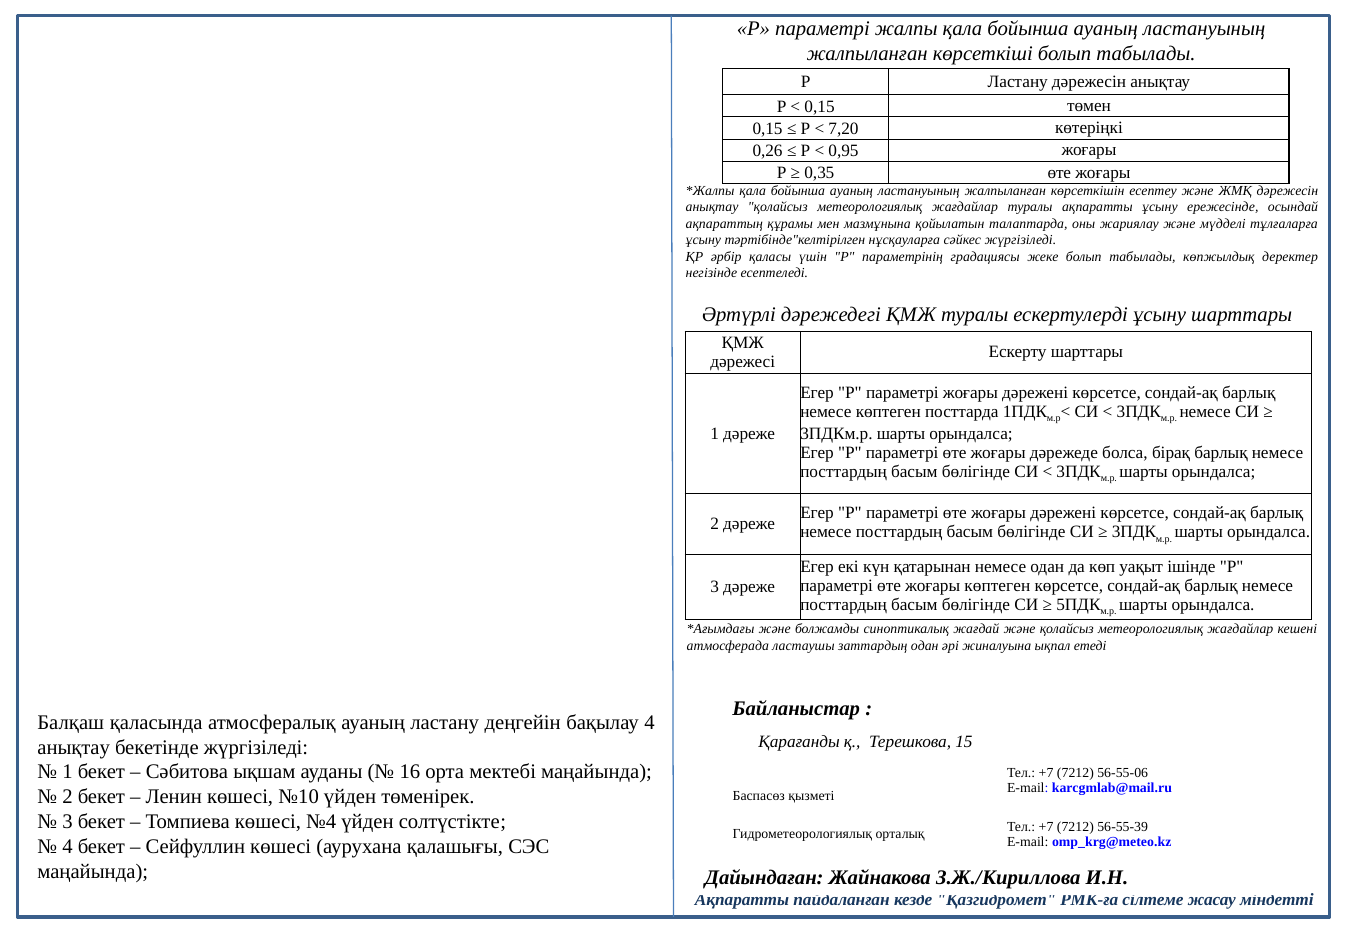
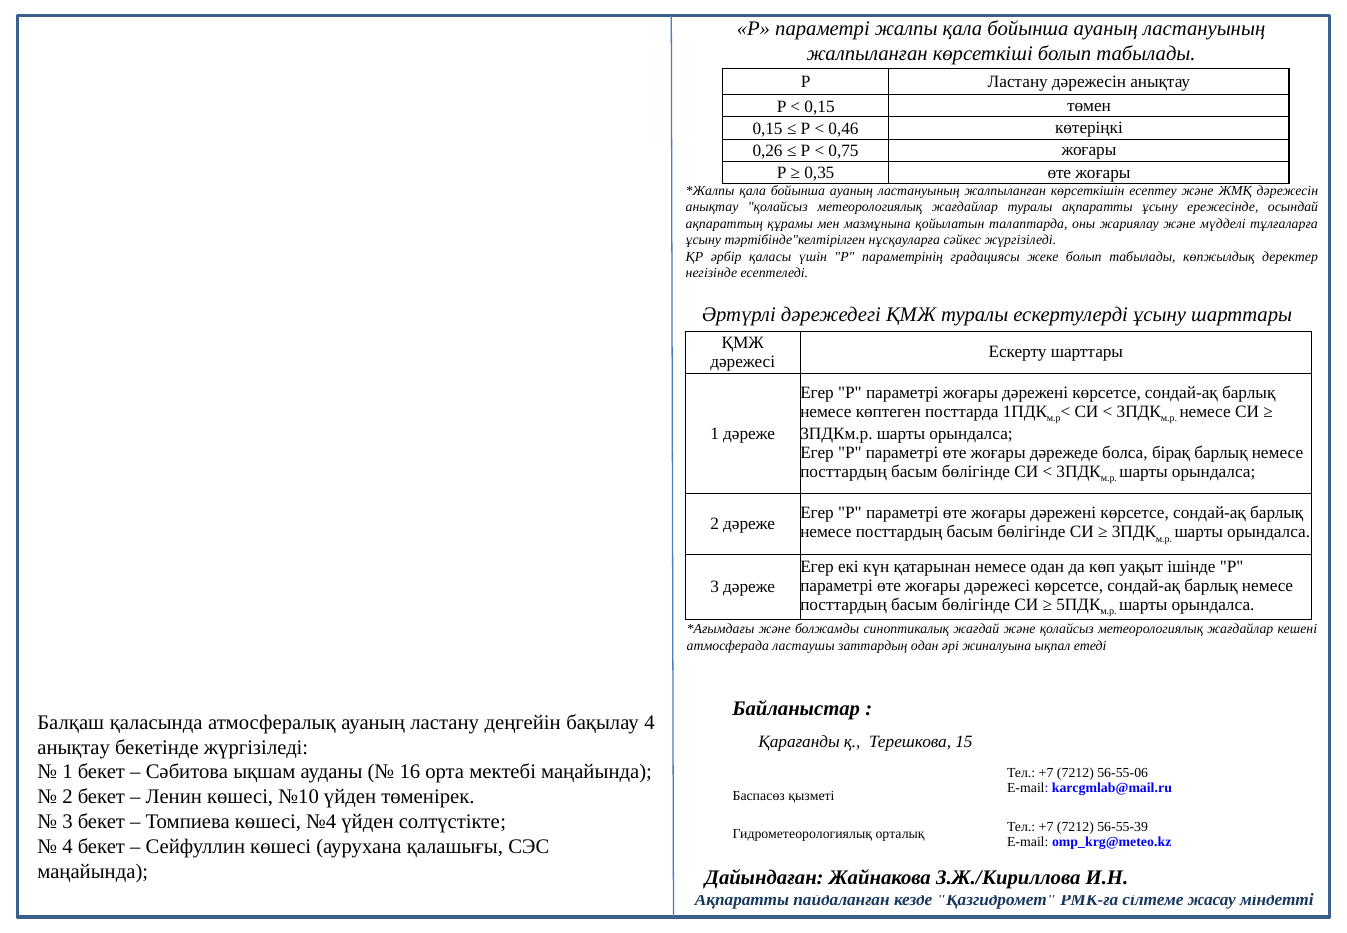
7,20: 7,20 -> 0,46 (844, 128)
0,95: 0,95 -> 0,75 (844, 151)
жоғары көптеген: көптеген -> дәрежесі (997, 585)
